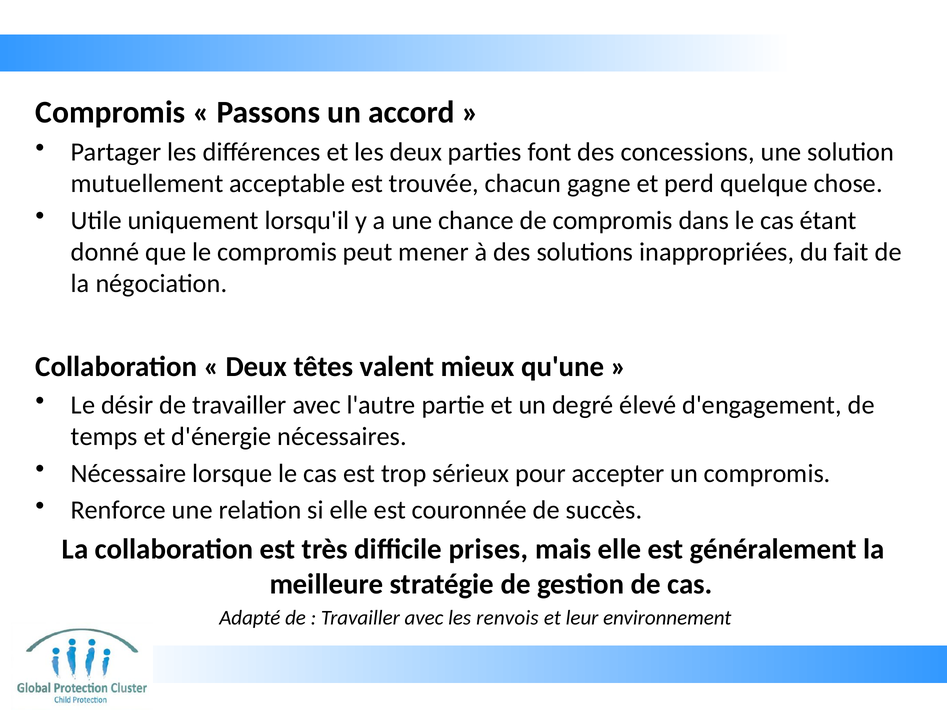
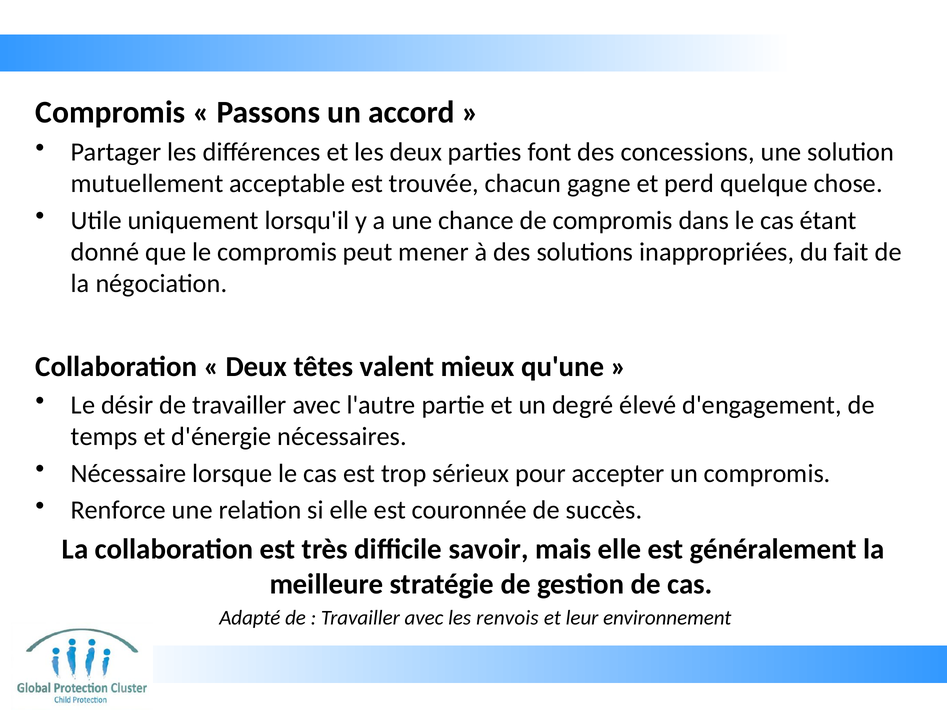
prises: prises -> savoir (489, 550)
